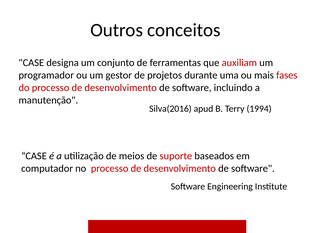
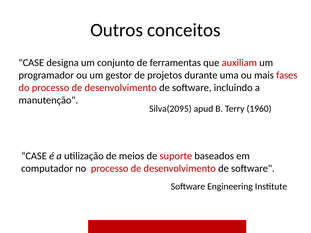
Silva(2016: Silva(2016 -> Silva(2095 (170, 109)
1994: 1994 -> 1960 (259, 109)
